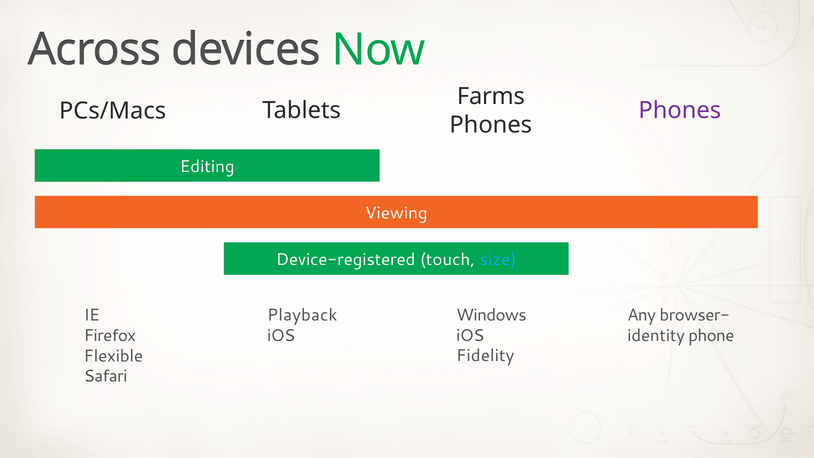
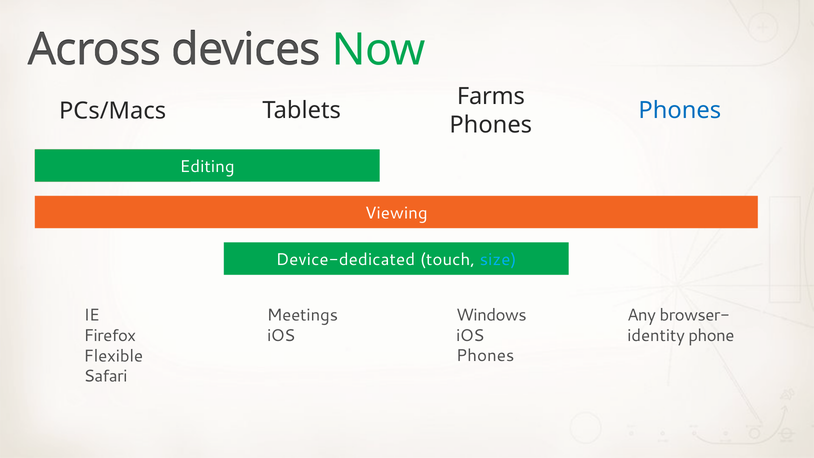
Phones colour: purple -> blue (680, 111)
Device-registered: Device-registered -> Device-dedicated (345, 260)
Playback: Playback -> Meetings (302, 315)
Fidelity: Fidelity -> Phones (485, 356)
